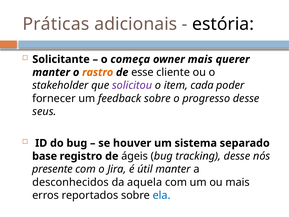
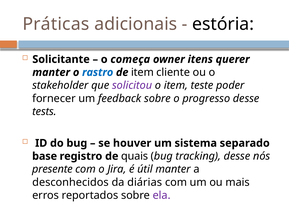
owner mais: mais -> itens (200, 59)
rastro colour: orange -> blue (98, 72)
de esse: esse -> item (142, 72)
cada: cada -> teste (202, 85)
seus: seus -> tests (44, 111)
ágeis: ágeis -> quais (135, 156)
aquela: aquela -> diárias (145, 182)
ela colour: blue -> purple (162, 195)
